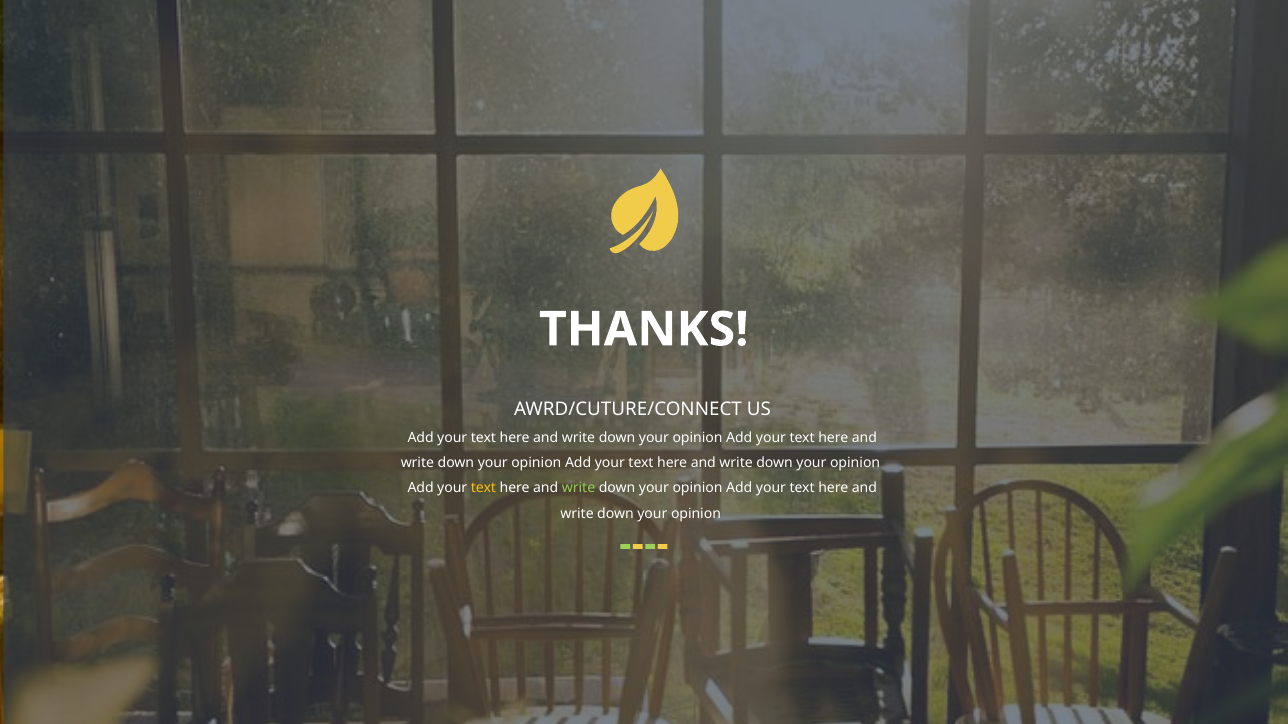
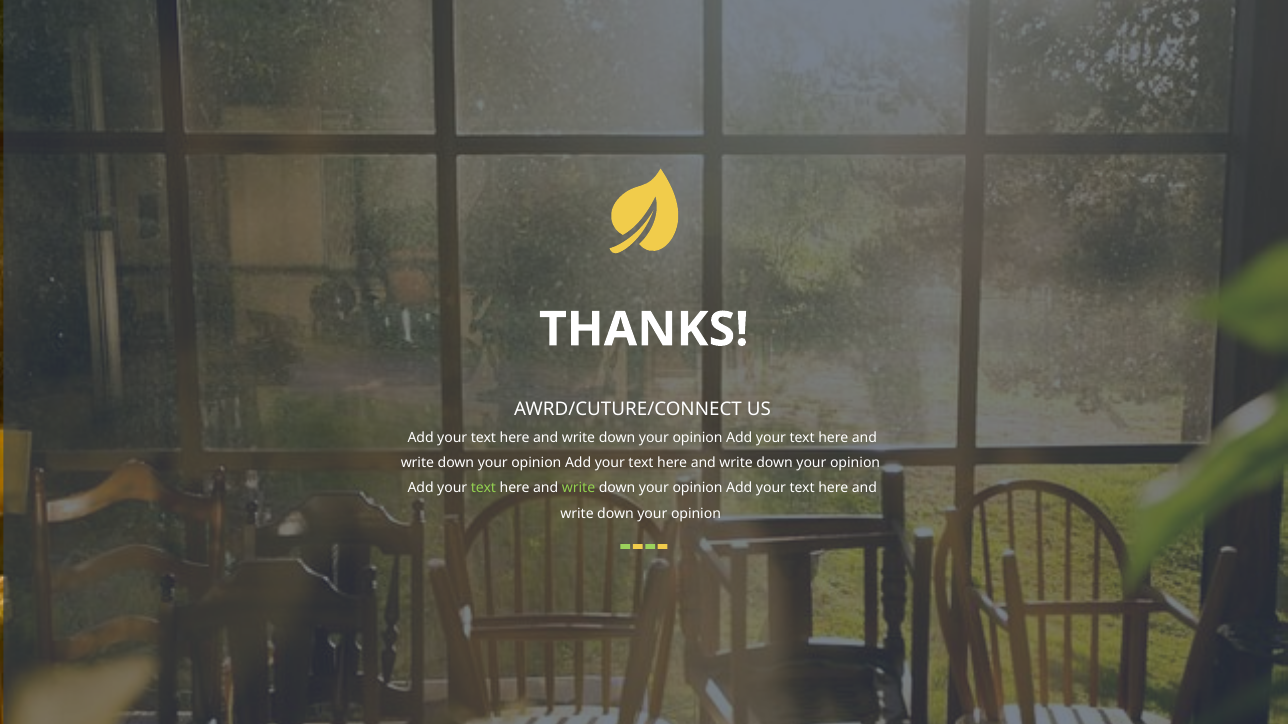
text colour: yellow -> light green (483, 489)
